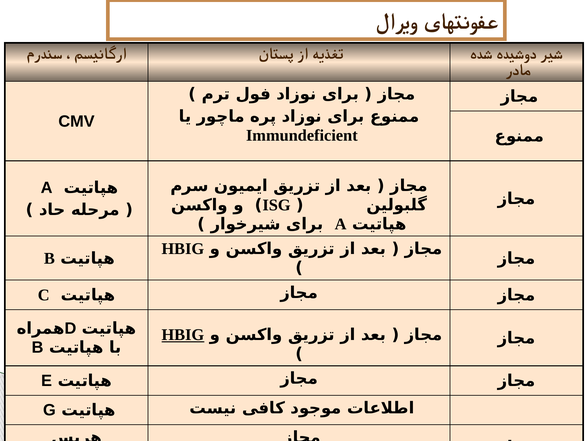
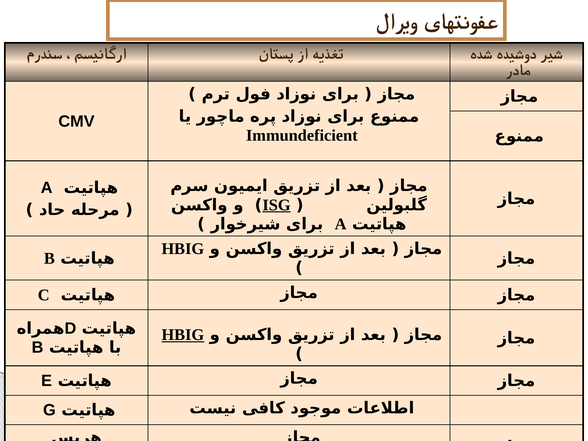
ISG underline: none -> present (276, 205)
